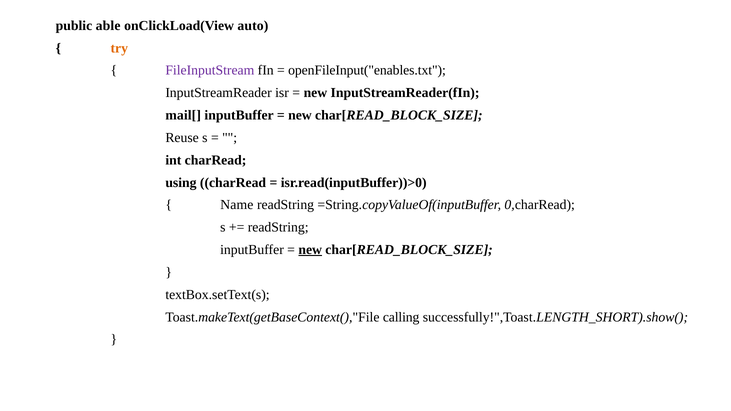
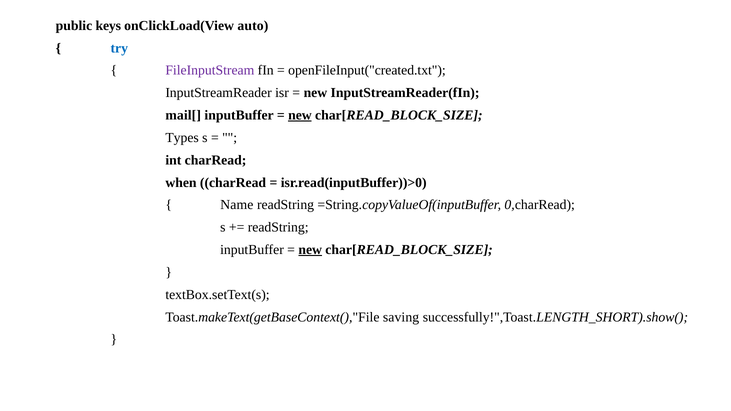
able: able -> keys (108, 26)
try colour: orange -> blue (119, 48)
openFileInput("enables.txt: openFileInput("enables.txt -> openFileInput("created.txt (367, 70)
new underline: none -> present (300, 115)
Reuse: Reuse -> Types (182, 138)
using: using -> when (181, 183)
calling: calling -> saving (401, 317)
